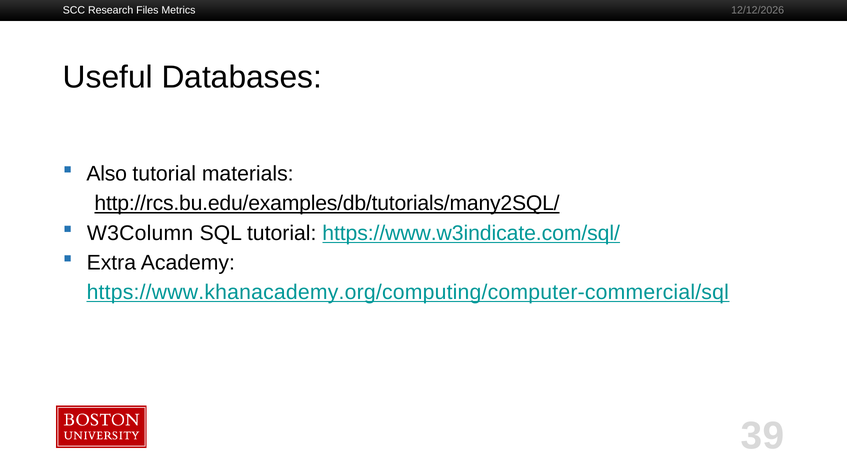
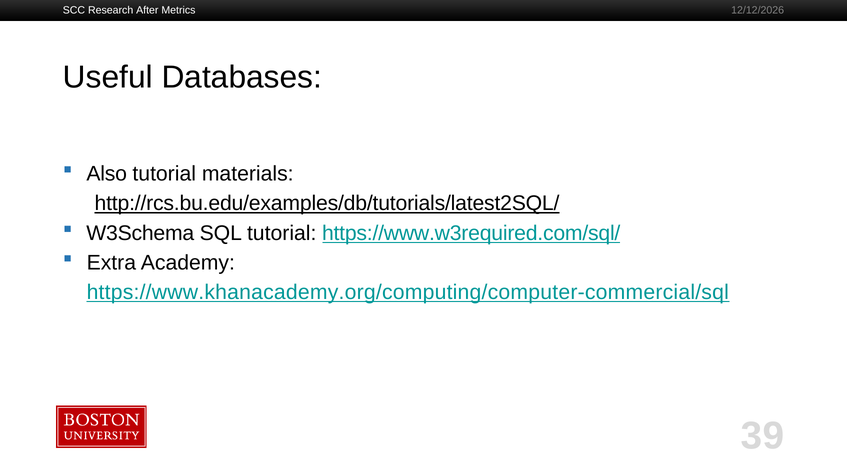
Files: Files -> After (147, 10)
http://rcs.bu.edu/examples/db/tutorials/many2SQL/: http://rcs.bu.edu/examples/db/tutorials/many2SQL/ -> http://rcs.bu.edu/examples/db/tutorials/latest2SQL/ (327, 204)
W3Column: W3Column -> W3Schema (140, 233)
https://www.w3indicate.com/sql/: https://www.w3indicate.com/sql/ -> https://www.w3required.com/sql/ (471, 233)
